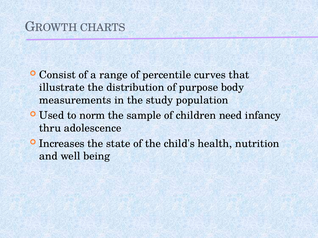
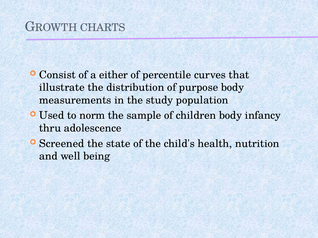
range: range -> either (114, 75)
children need: need -> body (231, 116)
Increases: Increases -> Screened (62, 144)
